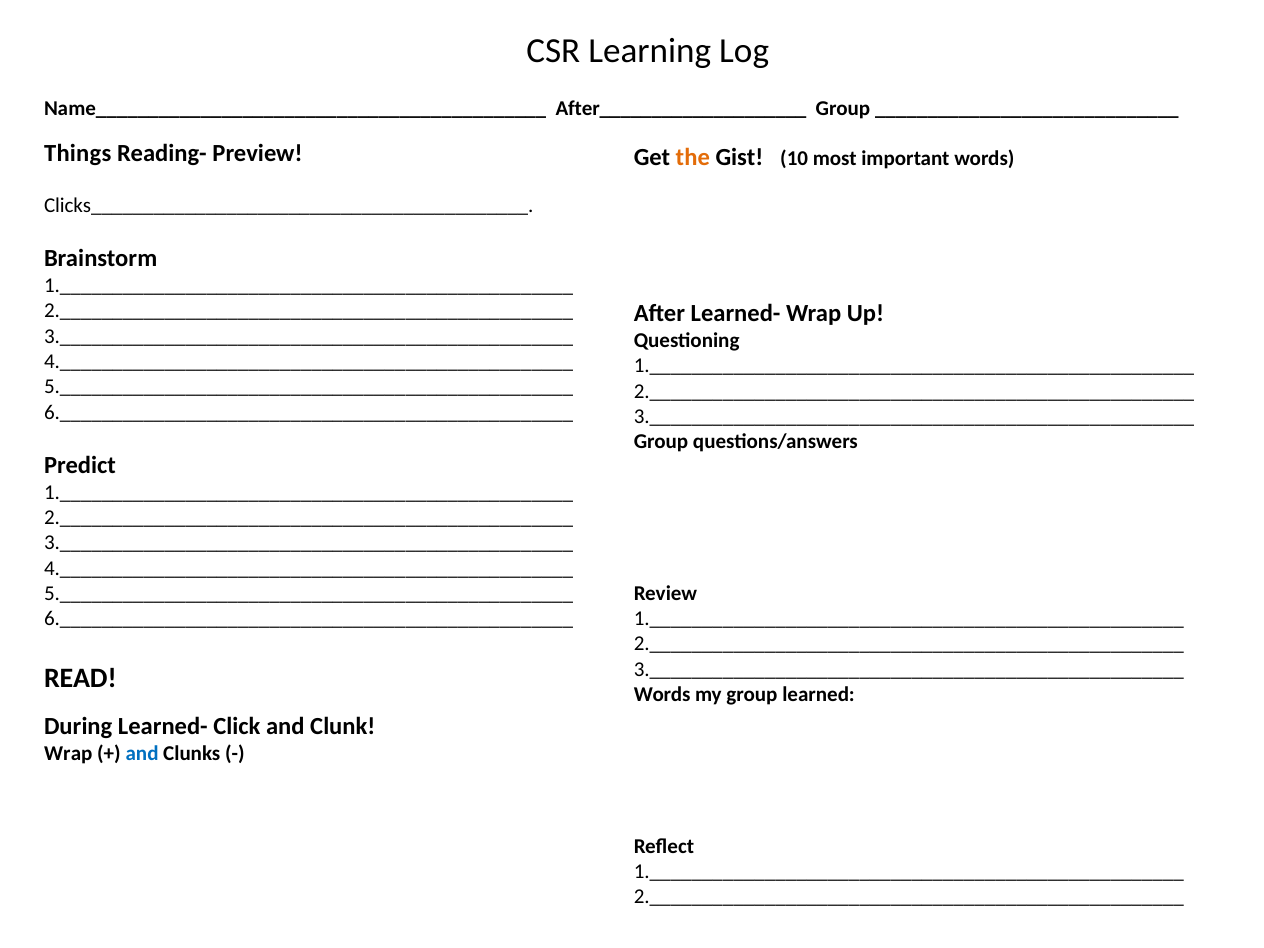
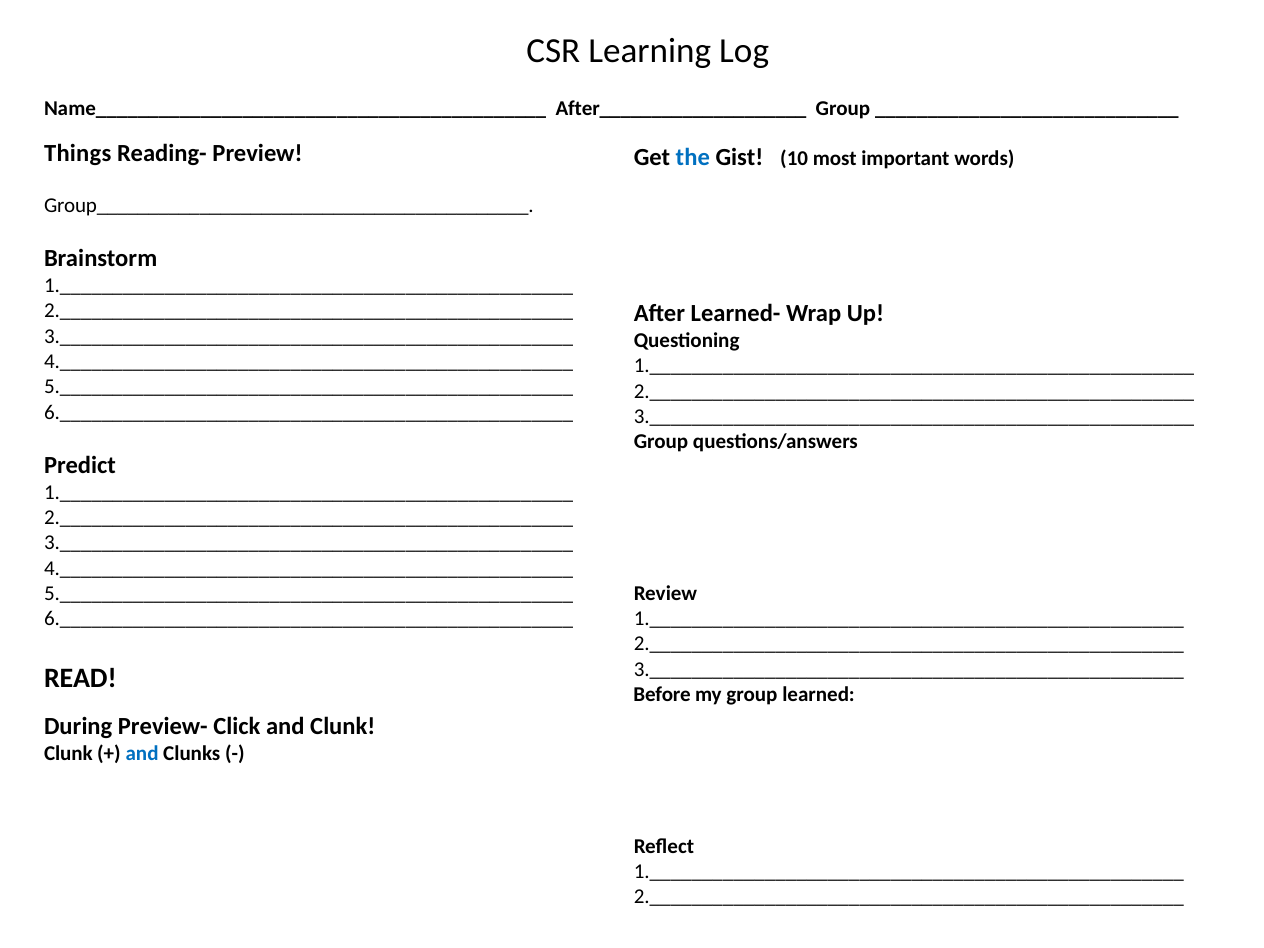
the colour: orange -> blue (693, 157)
Clicks__________________________________________: Clicks__________________________________________ -> Group__________________________________________ (289, 206)
Words: Words -> Before (662, 694)
During Learned-: Learned- -> Preview- (163, 726)
Wrap: Wrap -> Clunk (68, 753)
